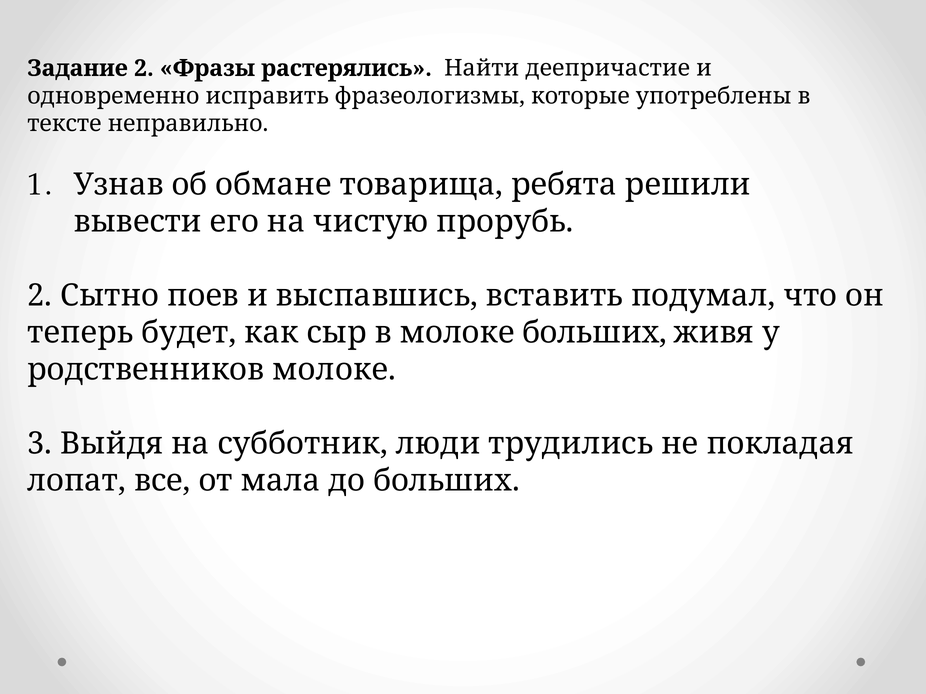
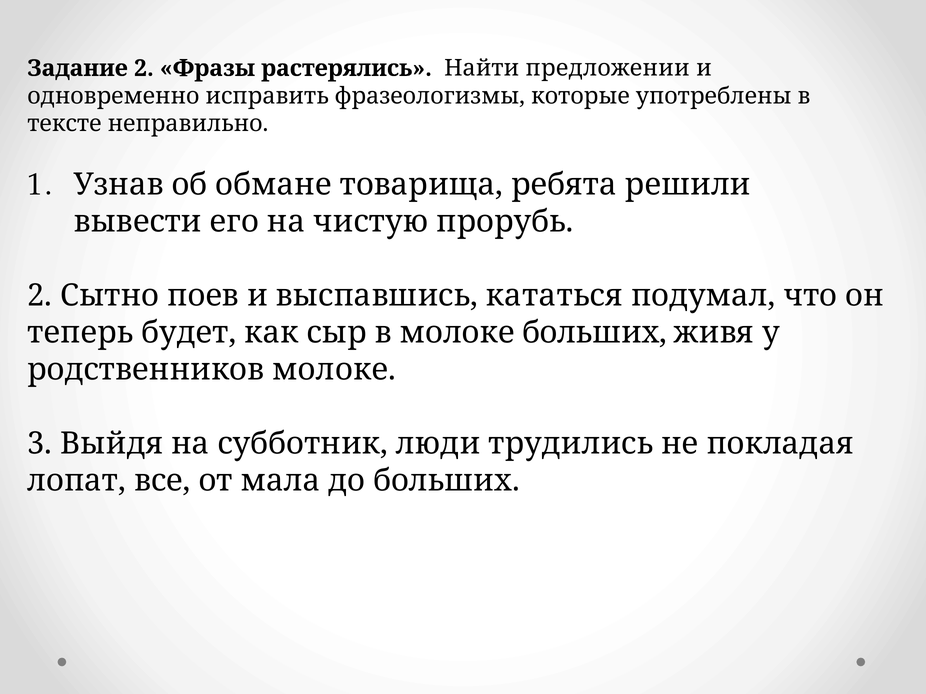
деепричастие: деепричастие -> предложении (608, 68)
вставить: вставить -> кататься (554, 296)
